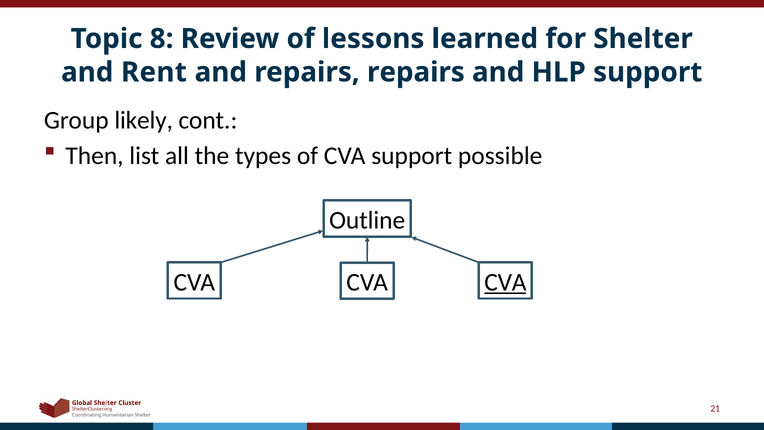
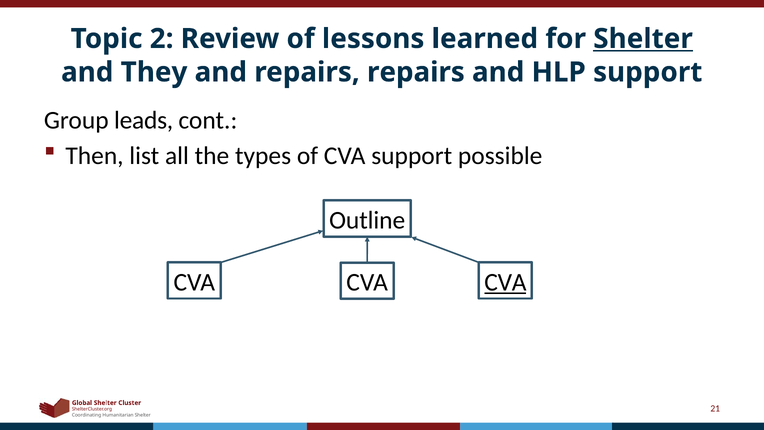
8: 8 -> 2 (162, 39)
Shelter underline: none -> present (643, 39)
Rent: Rent -> They (154, 72)
likely: likely -> leads (144, 120)
